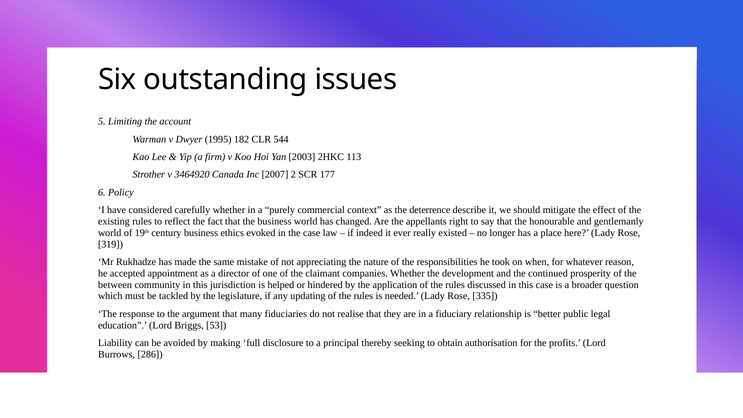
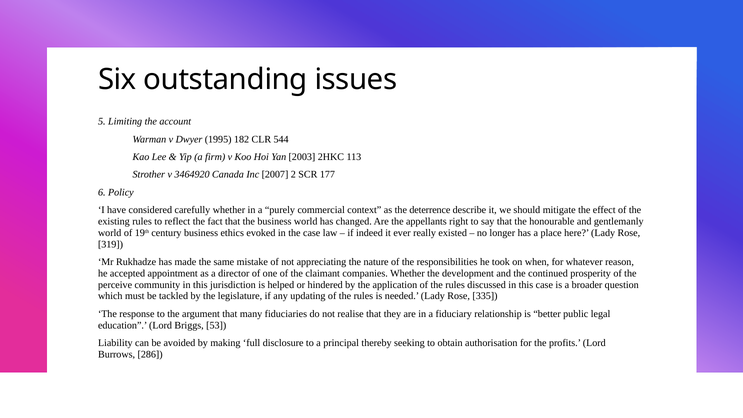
between: between -> perceive (115, 285)
